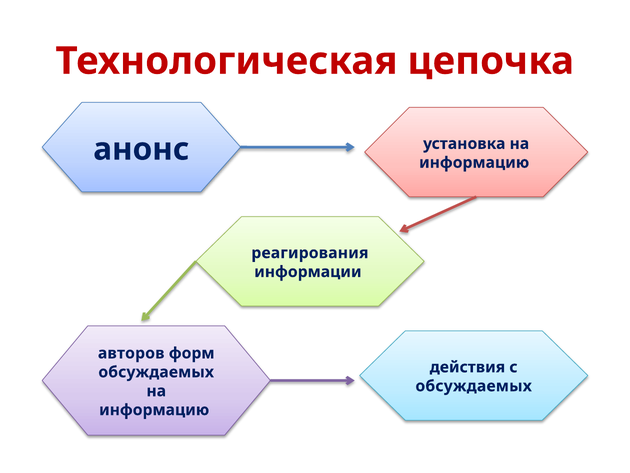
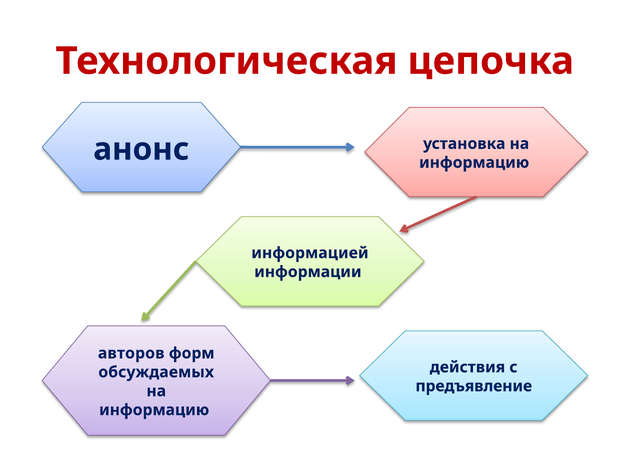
реагирования: реагирования -> информацией (310, 253)
обсуждаемых: обсуждаемых -> предъявление (474, 386)
